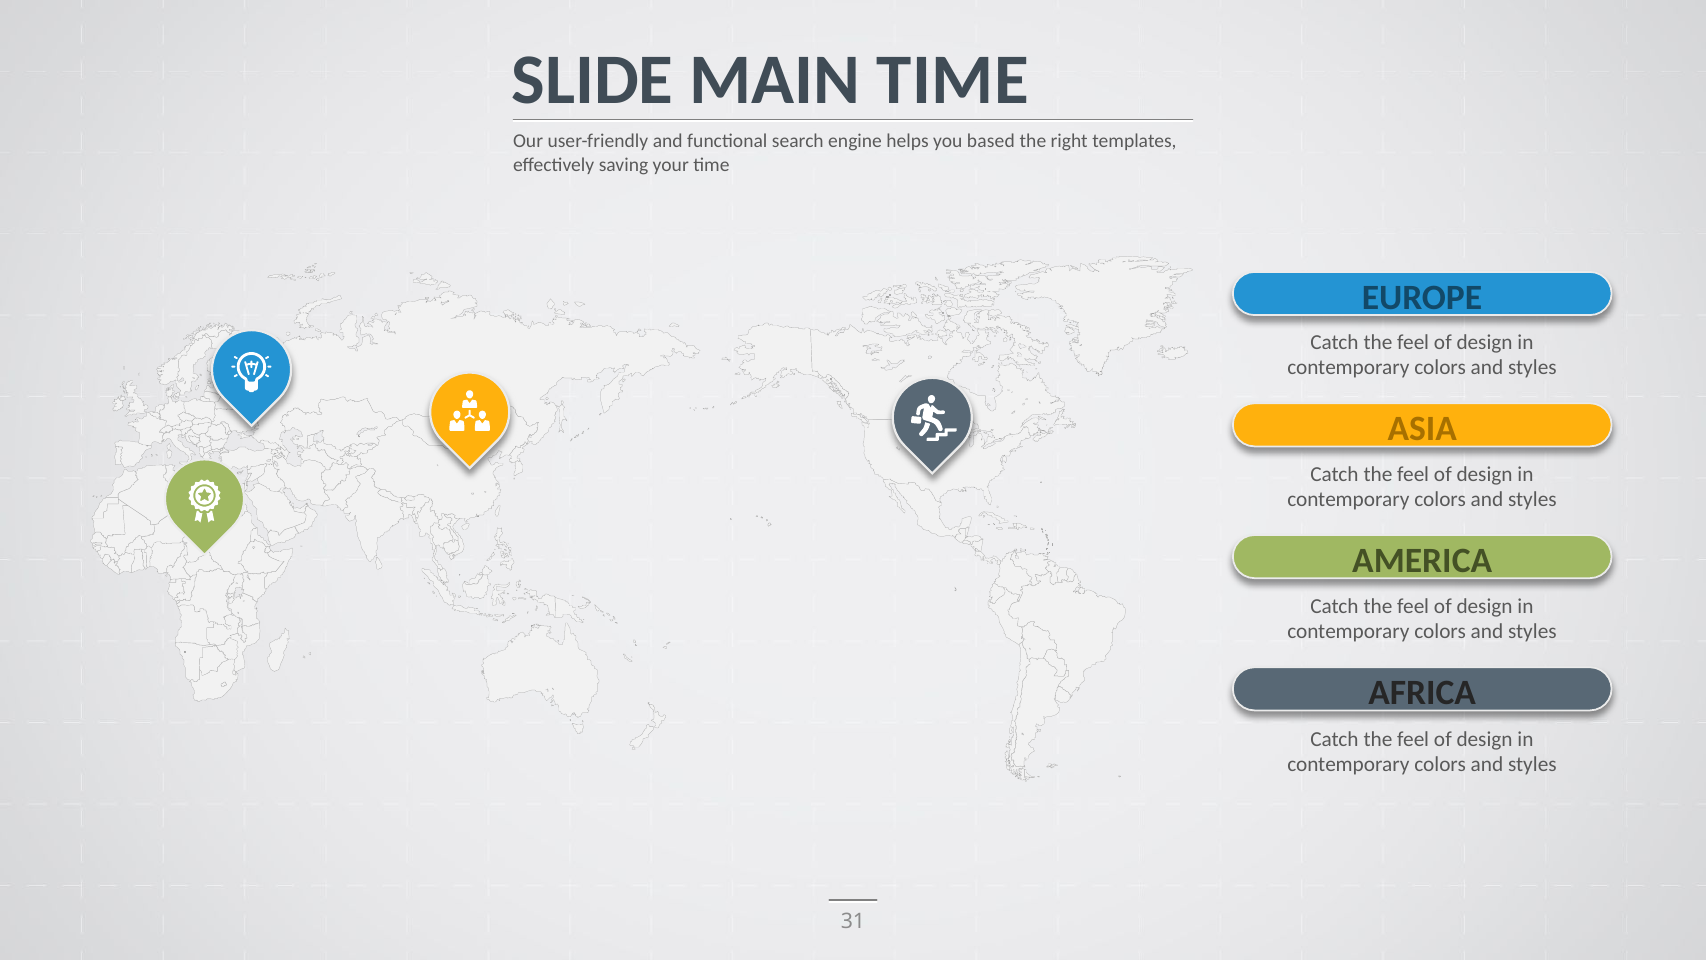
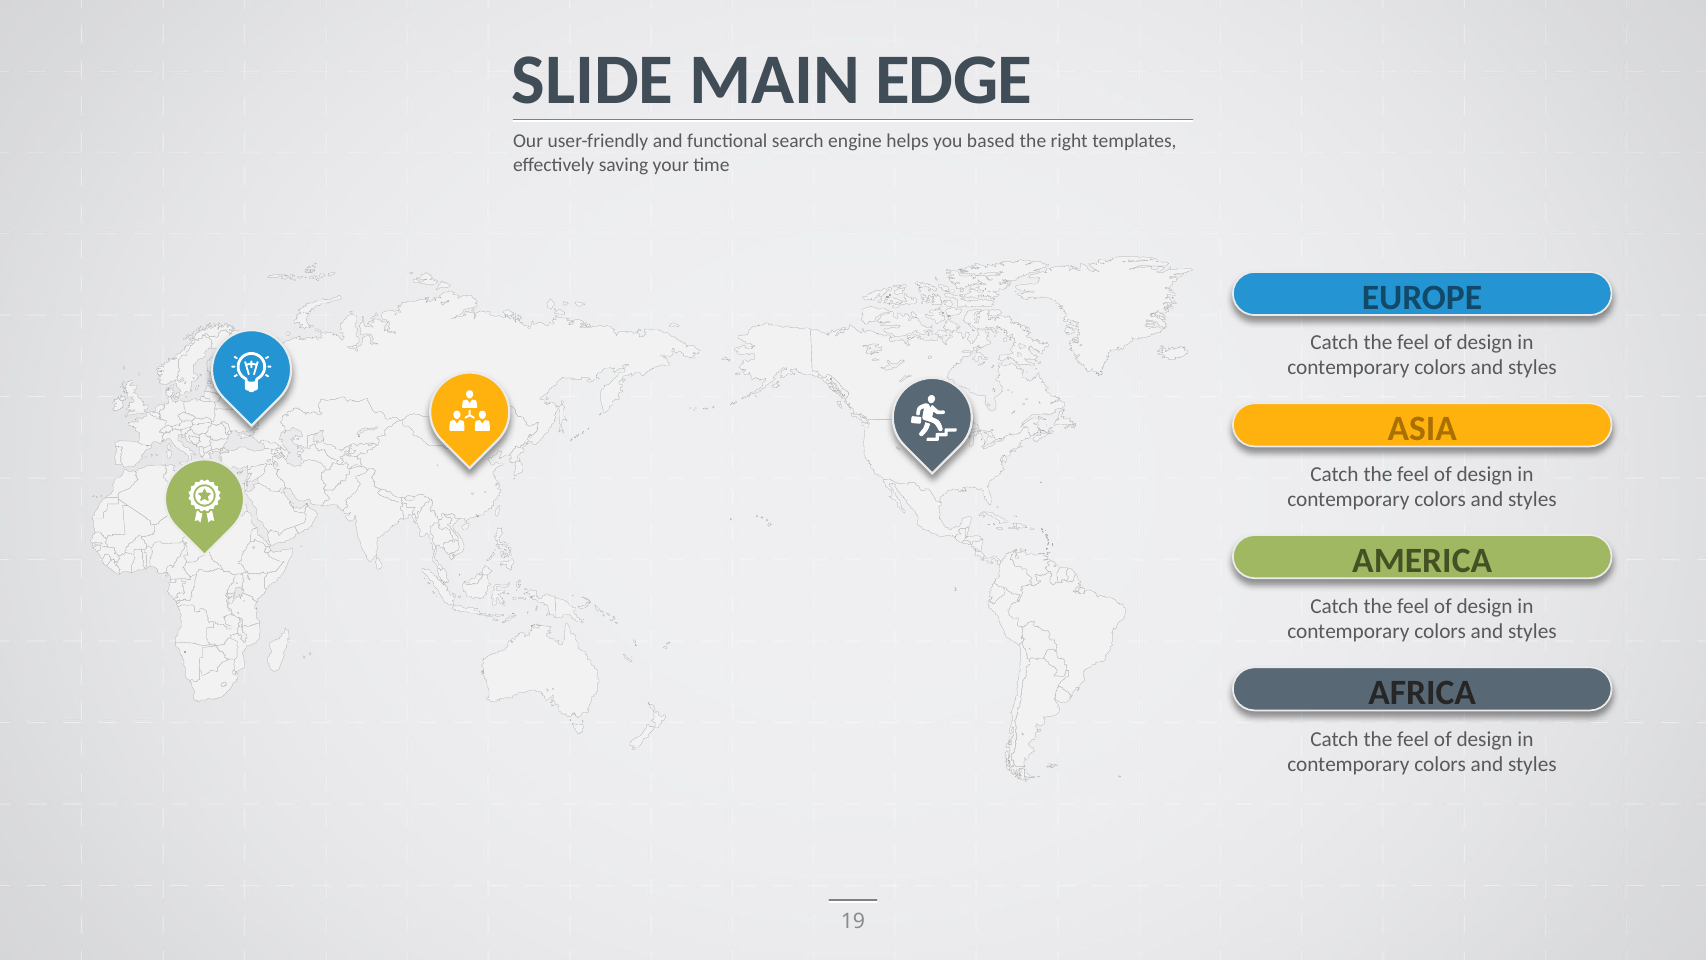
MAIN TIME: TIME -> EDGE (954, 80)
31: 31 -> 19 (853, 921)
